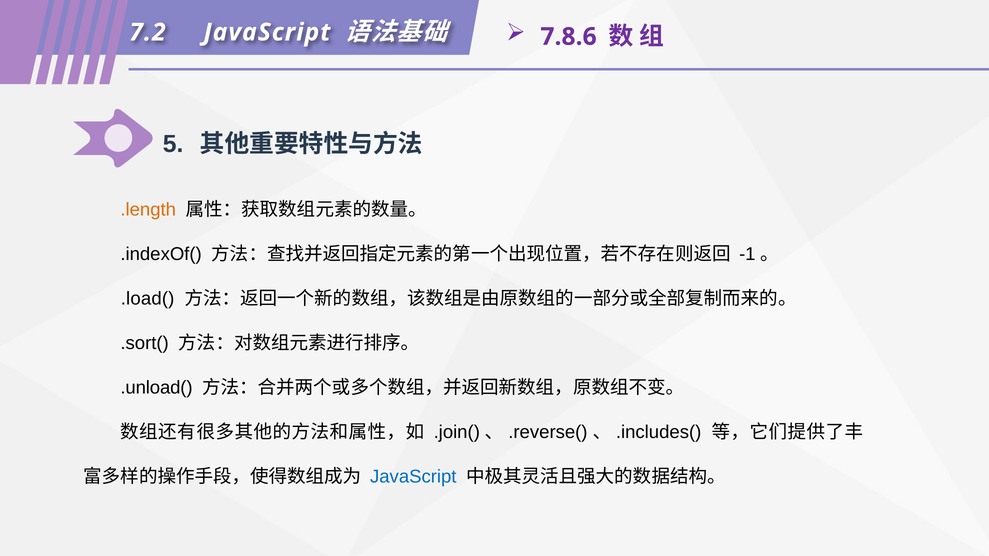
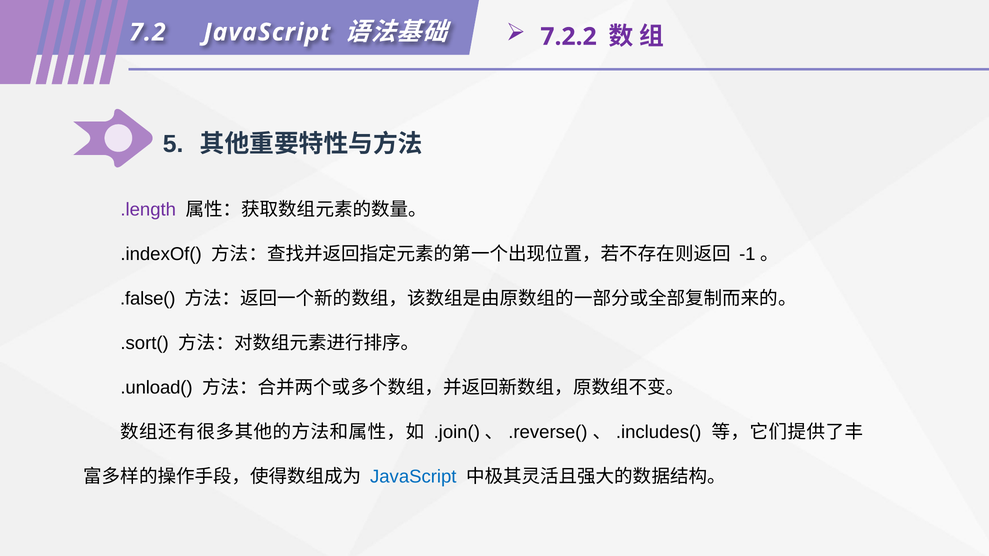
7.8.6: 7.8.6 -> 7.2.2 (569, 37)
.length colour: orange -> purple (148, 210)
.load(: .load( -> .false( (148, 299)
